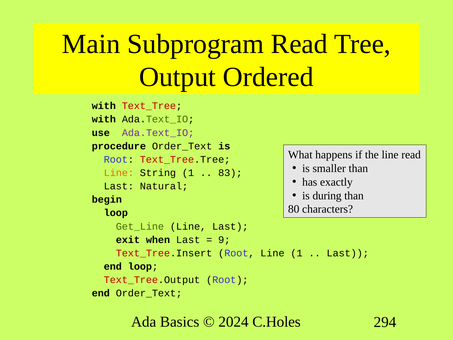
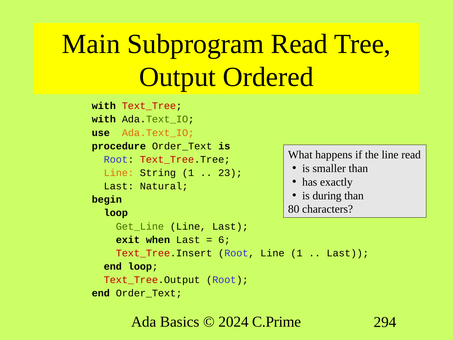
Ada.Text_IO colour: purple -> orange (158, 133)
83: 83 -> 23 (230, 173)
9: 9 -> 6 (224, 240)
C.Holes: C.Holes -> C.Prime (277, 321)
